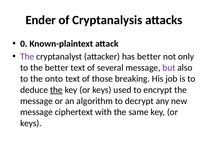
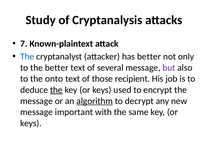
Ender: Ender -> Study (41, 20)
0: 0 -> 7 (24, 44)
The colour: purple -> blue (27, 57)
breaking: breaking -> recipient (132, 79)
algorithm underline: none -> present (95, 101)
ciphertext: ciphertext -> important (74, 112)
